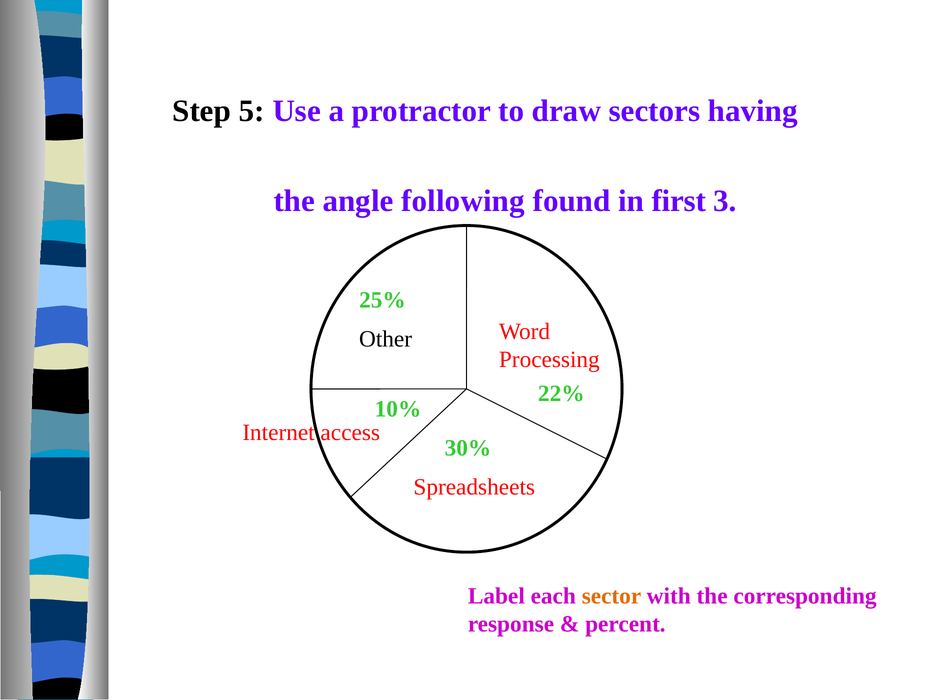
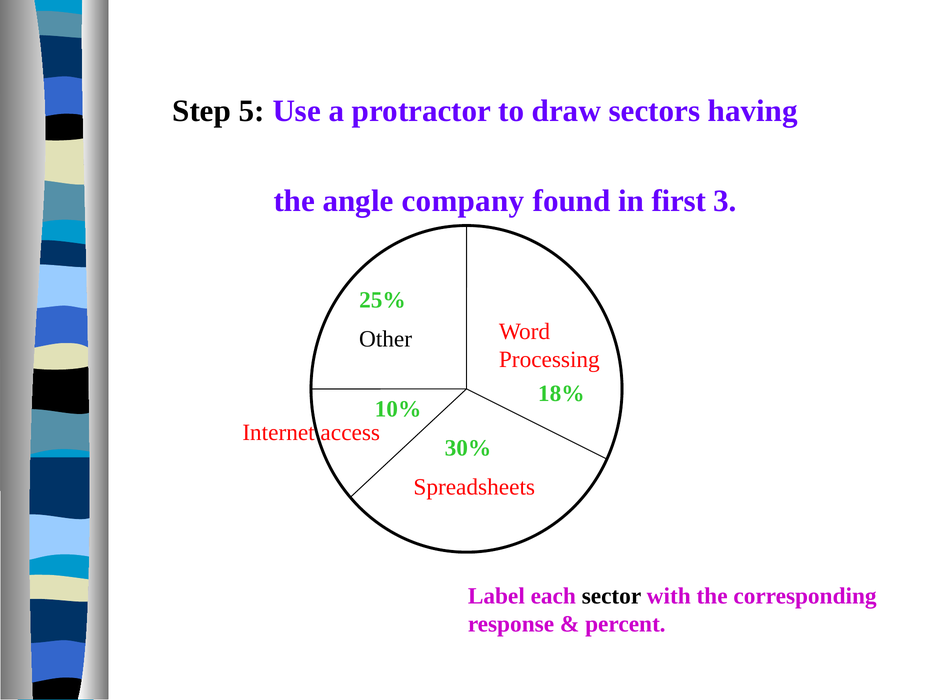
following: following -> company (463, 201)
22%: 22% -> 18% (561, 393)
sector colour: orange -> black (611, 596)
